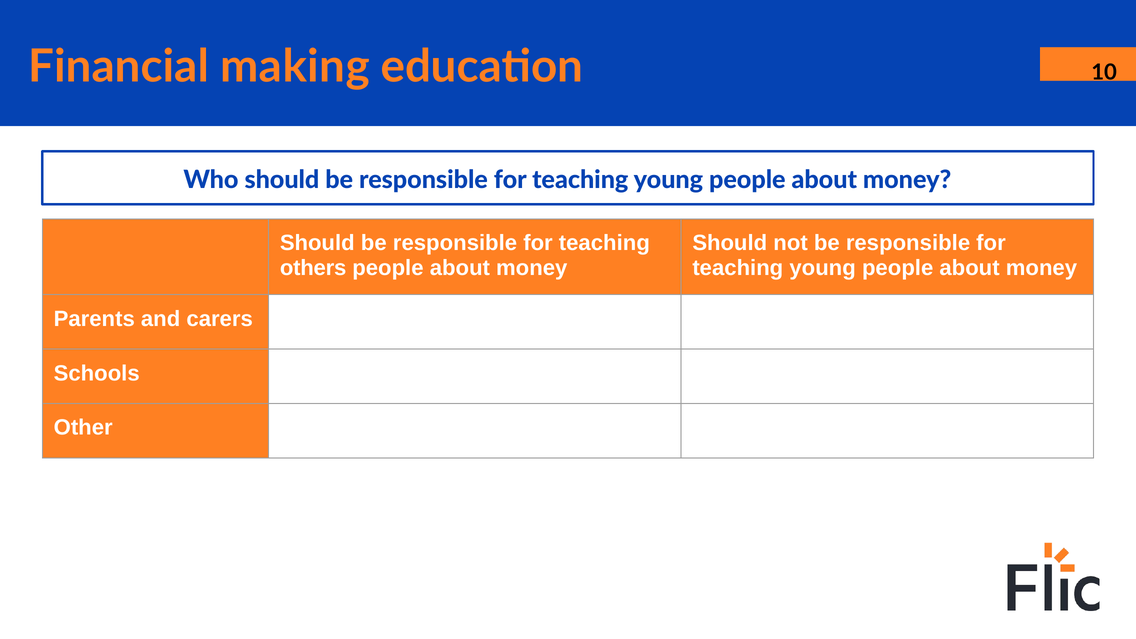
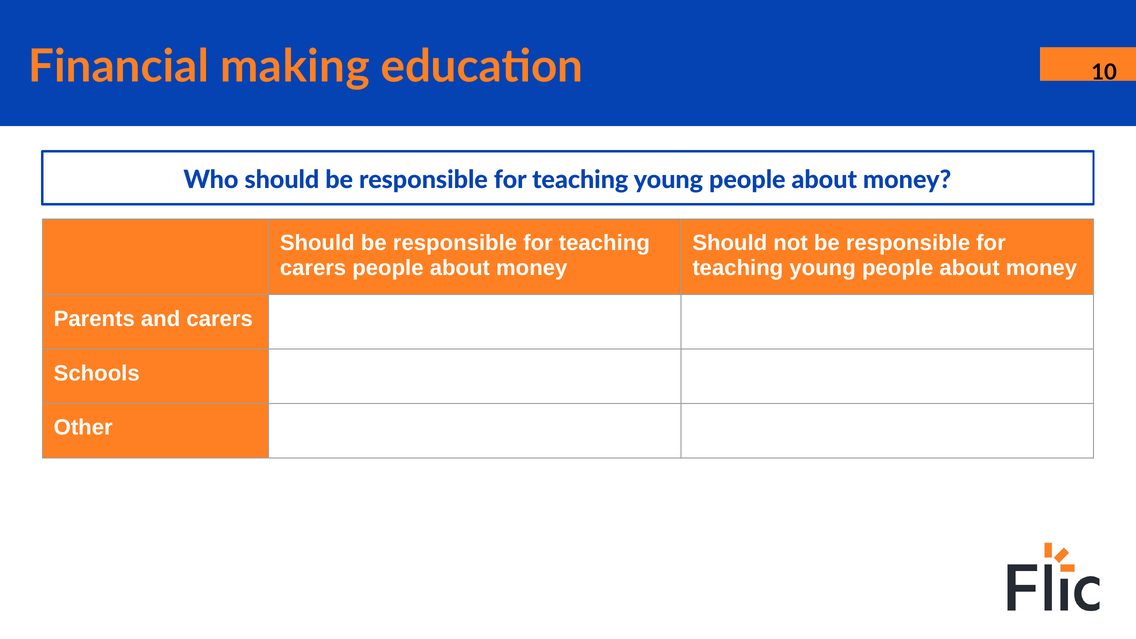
others: others -> carers (313, 268)
